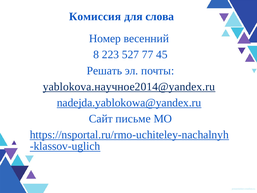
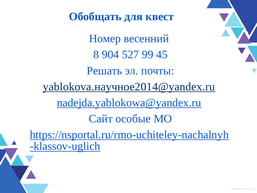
Комиссия: Комиссия -> Обобщать (95, 17)
слова: слова -> квест (160, 17)
223: 223 -> 904 (110, 55)
77: 77 -> 99 (148, 55)
письме: письме -> особые (133, 119)
